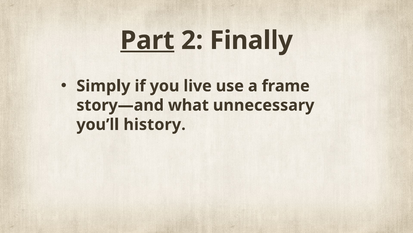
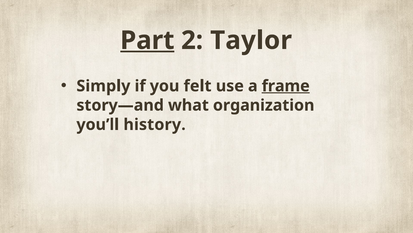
Finally: Finally -> Taylor (251, 40)
live: live -> felt (198, 86)
frame underline: none -> present (286, 86)
unnecessary: unnecessary -> organization (264, 105)
